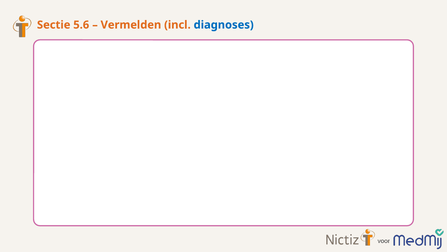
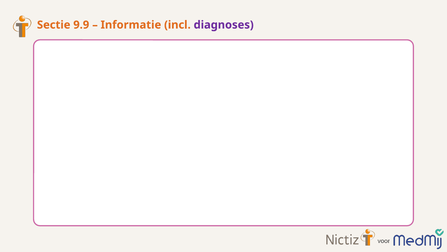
5.6: 5.6 -> 9.9 (81, 25)
Vermelden: Vermelden -> Informatie (131, 25)
diagnoses colour: blue -> purple (224, 25)
